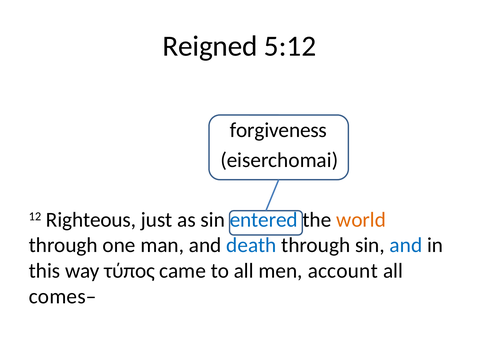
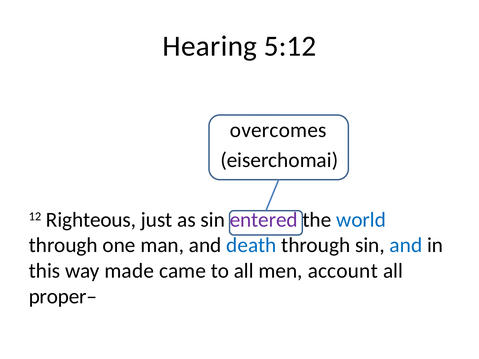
Reigned: Reigned -> Hearing (210, 46)
forgiveness: forgiveness -> overcomes (278, 130)
entered colour: blue -> purple (264, 220)
world colour: orange -> blue (361, 220)
τύπος: τύπος -> made (129, 271)
comes–: comes– -> proper– (63, 297)
